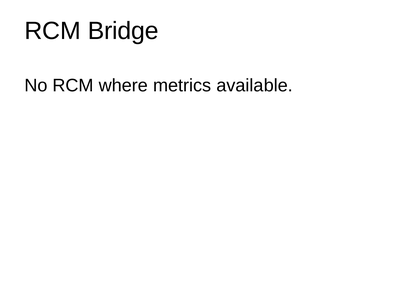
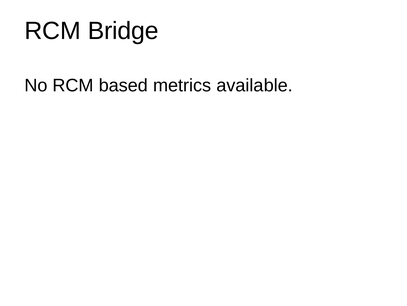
where: where -> based (123, 85)
